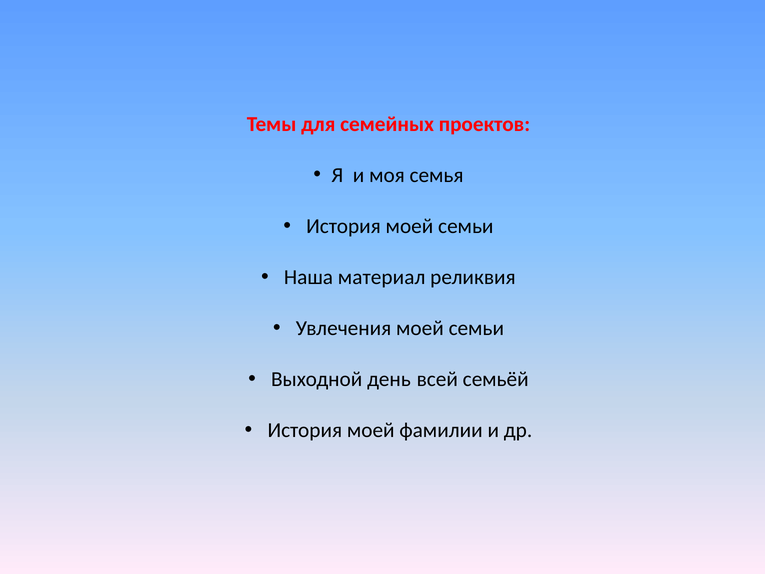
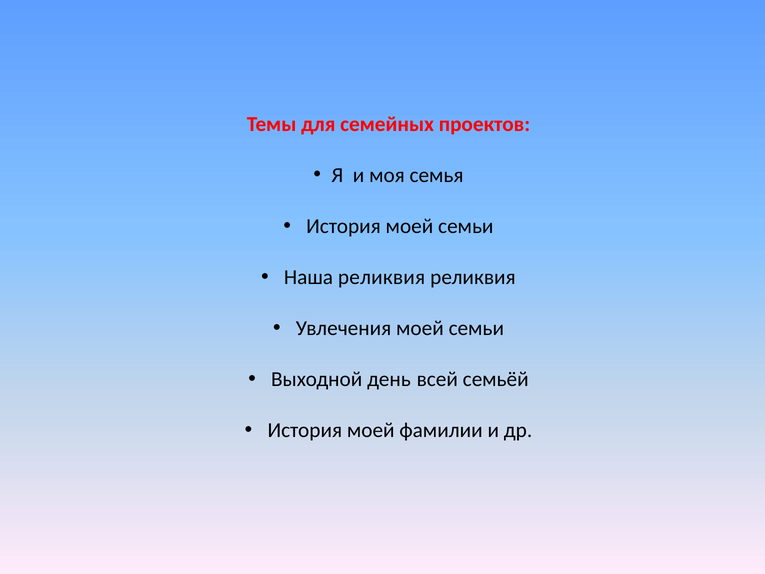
Наша материал: материал -> реликвия (382, 277)
